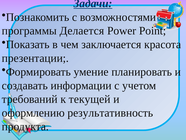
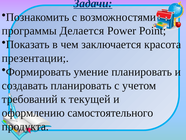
создавать информации: информации -> планировать (81, 85)
результативность: результативность -> самостоятельного (110, 113)
